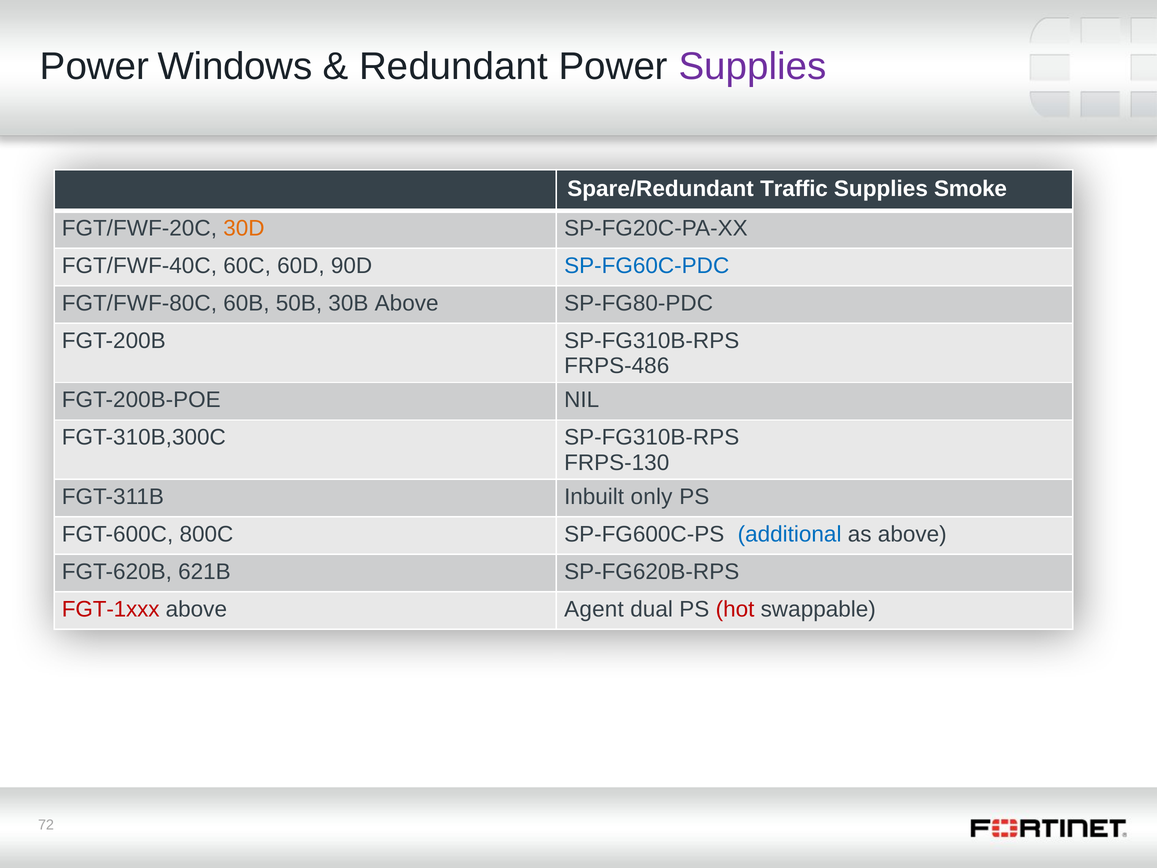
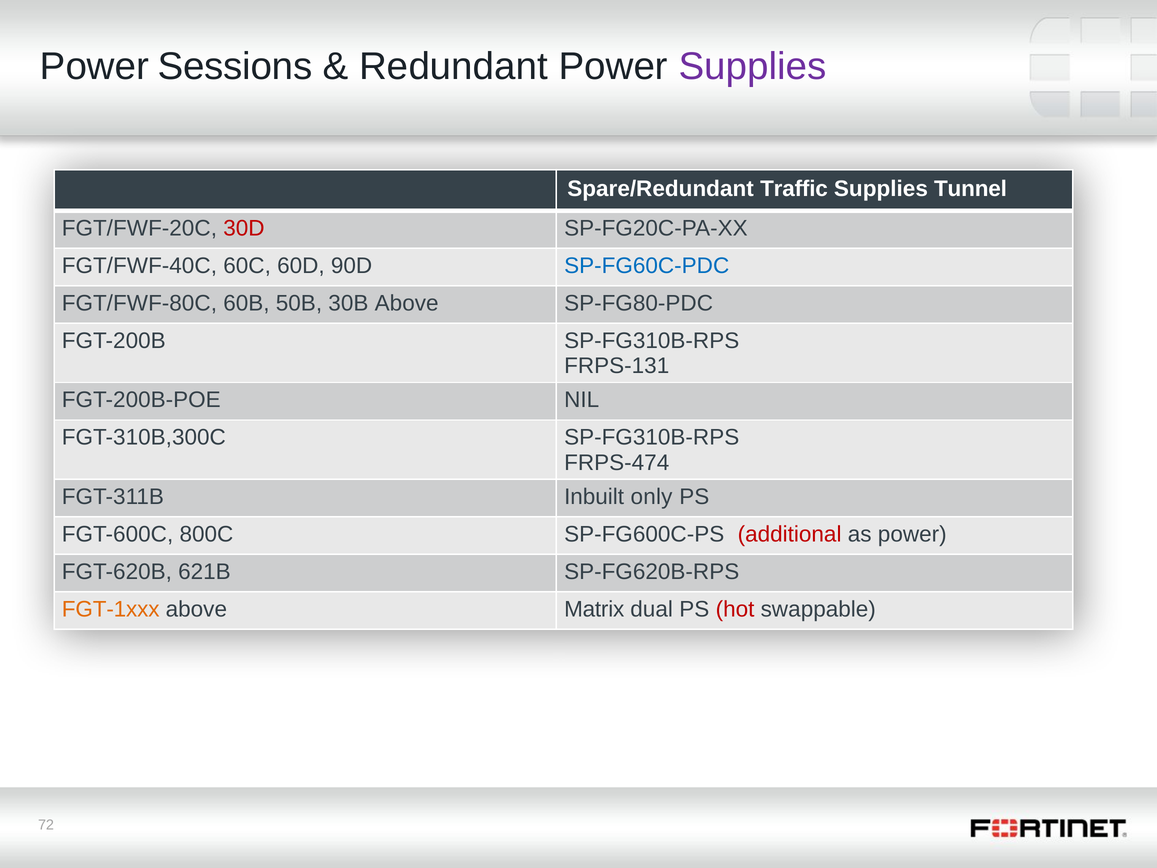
Windows: Windows -> Sessions (235, 66)
Smoke: Smoke -> Tunnel (970, 189)
30D colour: orange -> red (244, 228)
FRPS-486: FRPS-486 -> FRPS-131 (617, 366)
FRPS-130: FRPS-130 -> FRPS-474 (617, 463)
additional colour: blue -> red (790, 534)
as above: above -> power (912, 534)
FGT-1xxx colour: red -> orange (111, 609)
Agent: Agent -> Matrix (594, 609)
